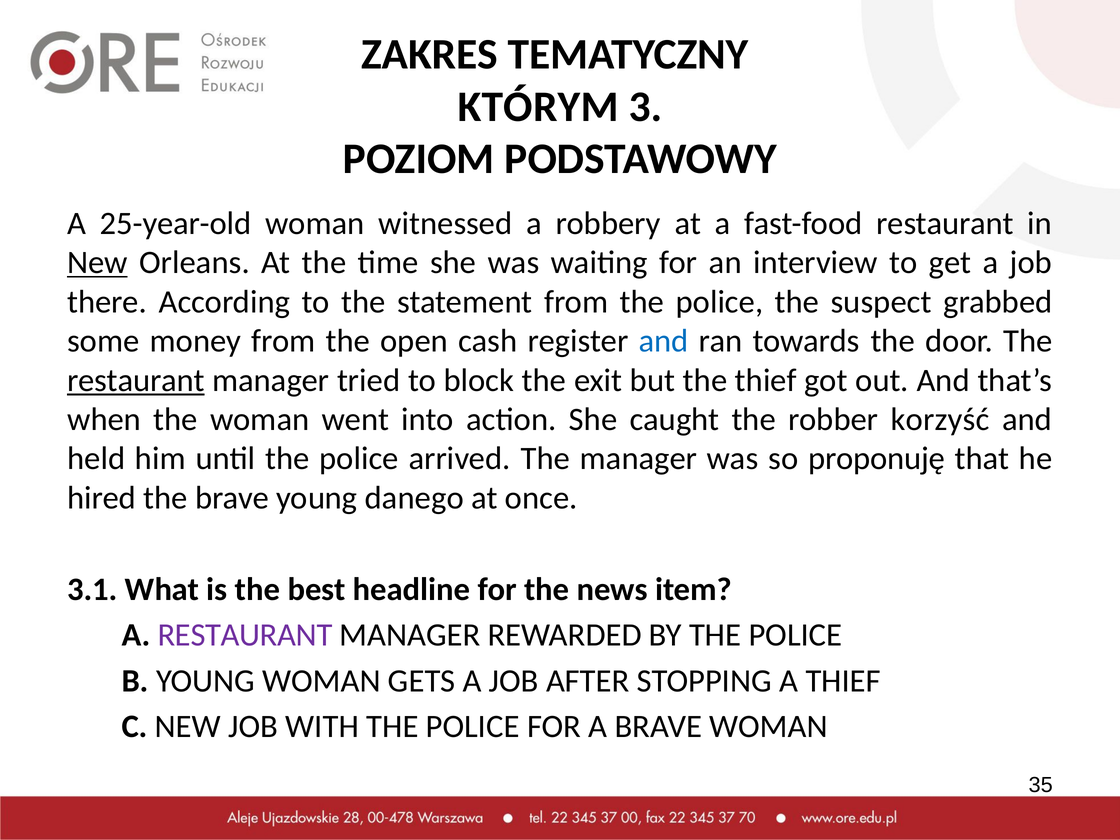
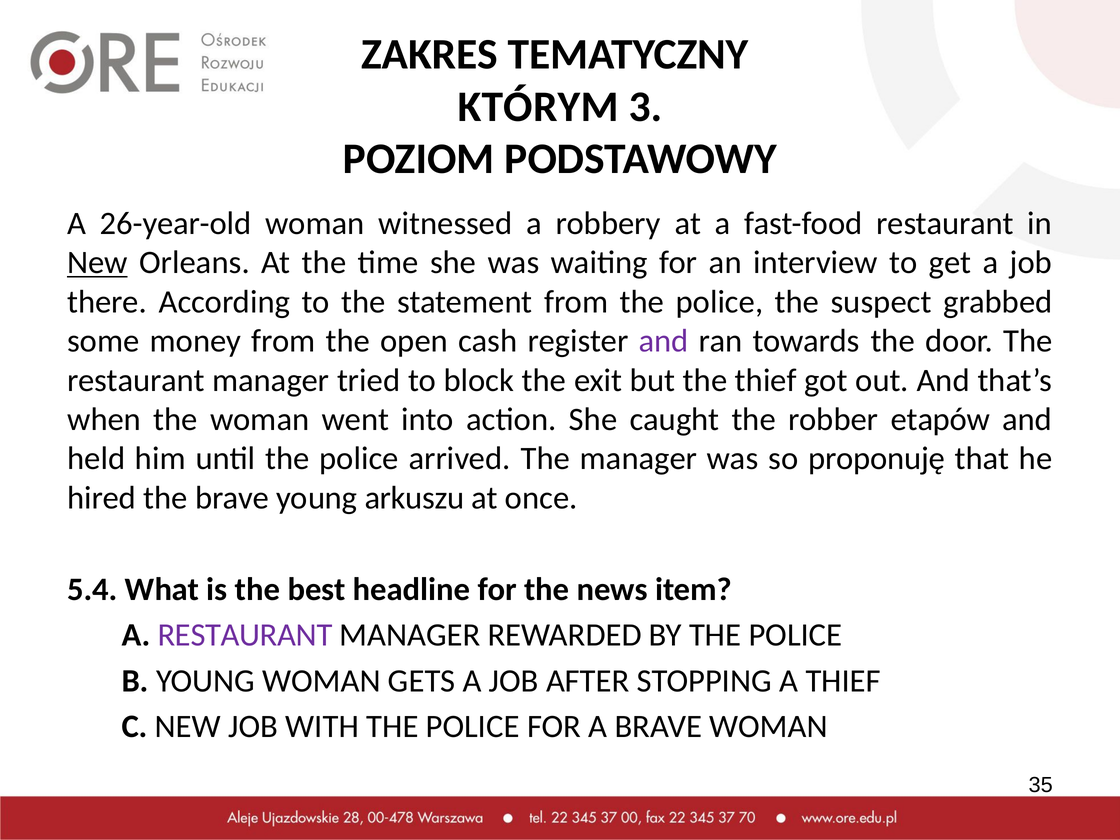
25-year-old: 25-year-old -> 26-year-old (176, 223)
and colour: blue -> purple (664, 341)
restaurant underline: present -> none (136, 380)
korzyść: korzyść -> etapów (940, 419)
danego: danego -> arkuszu (415, 498)
3.1: 3.1 -> 5.4 (92, 589)
